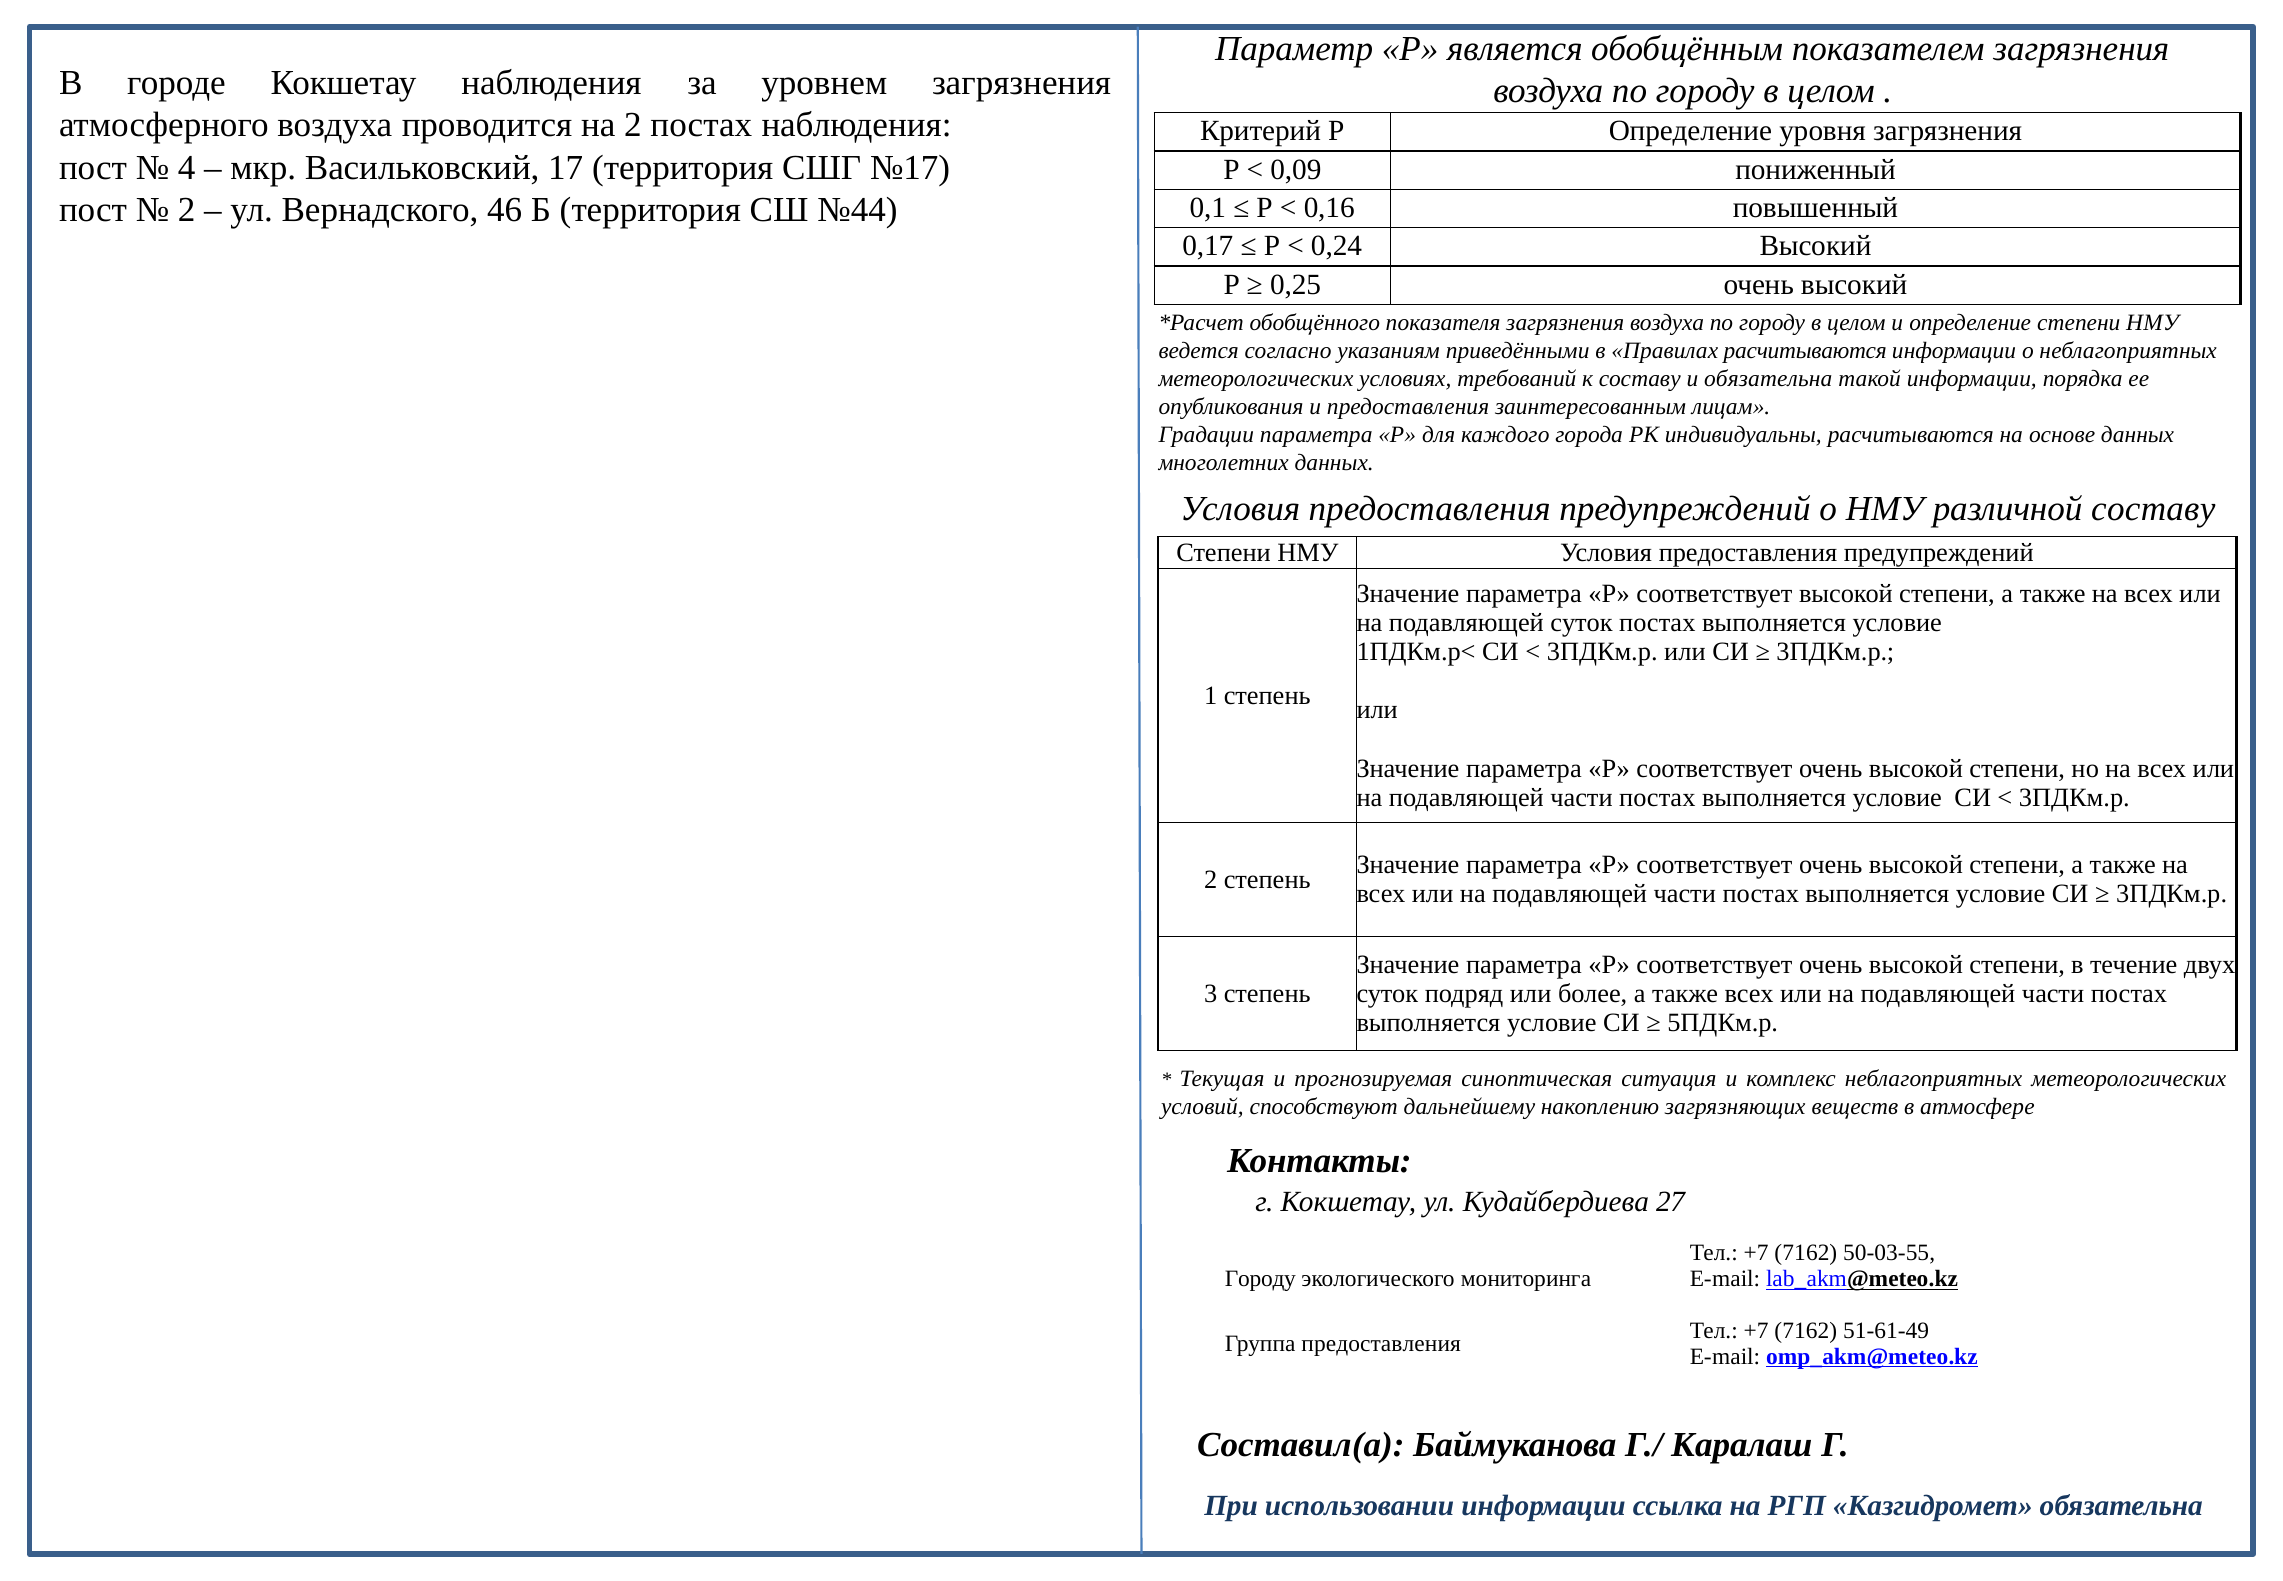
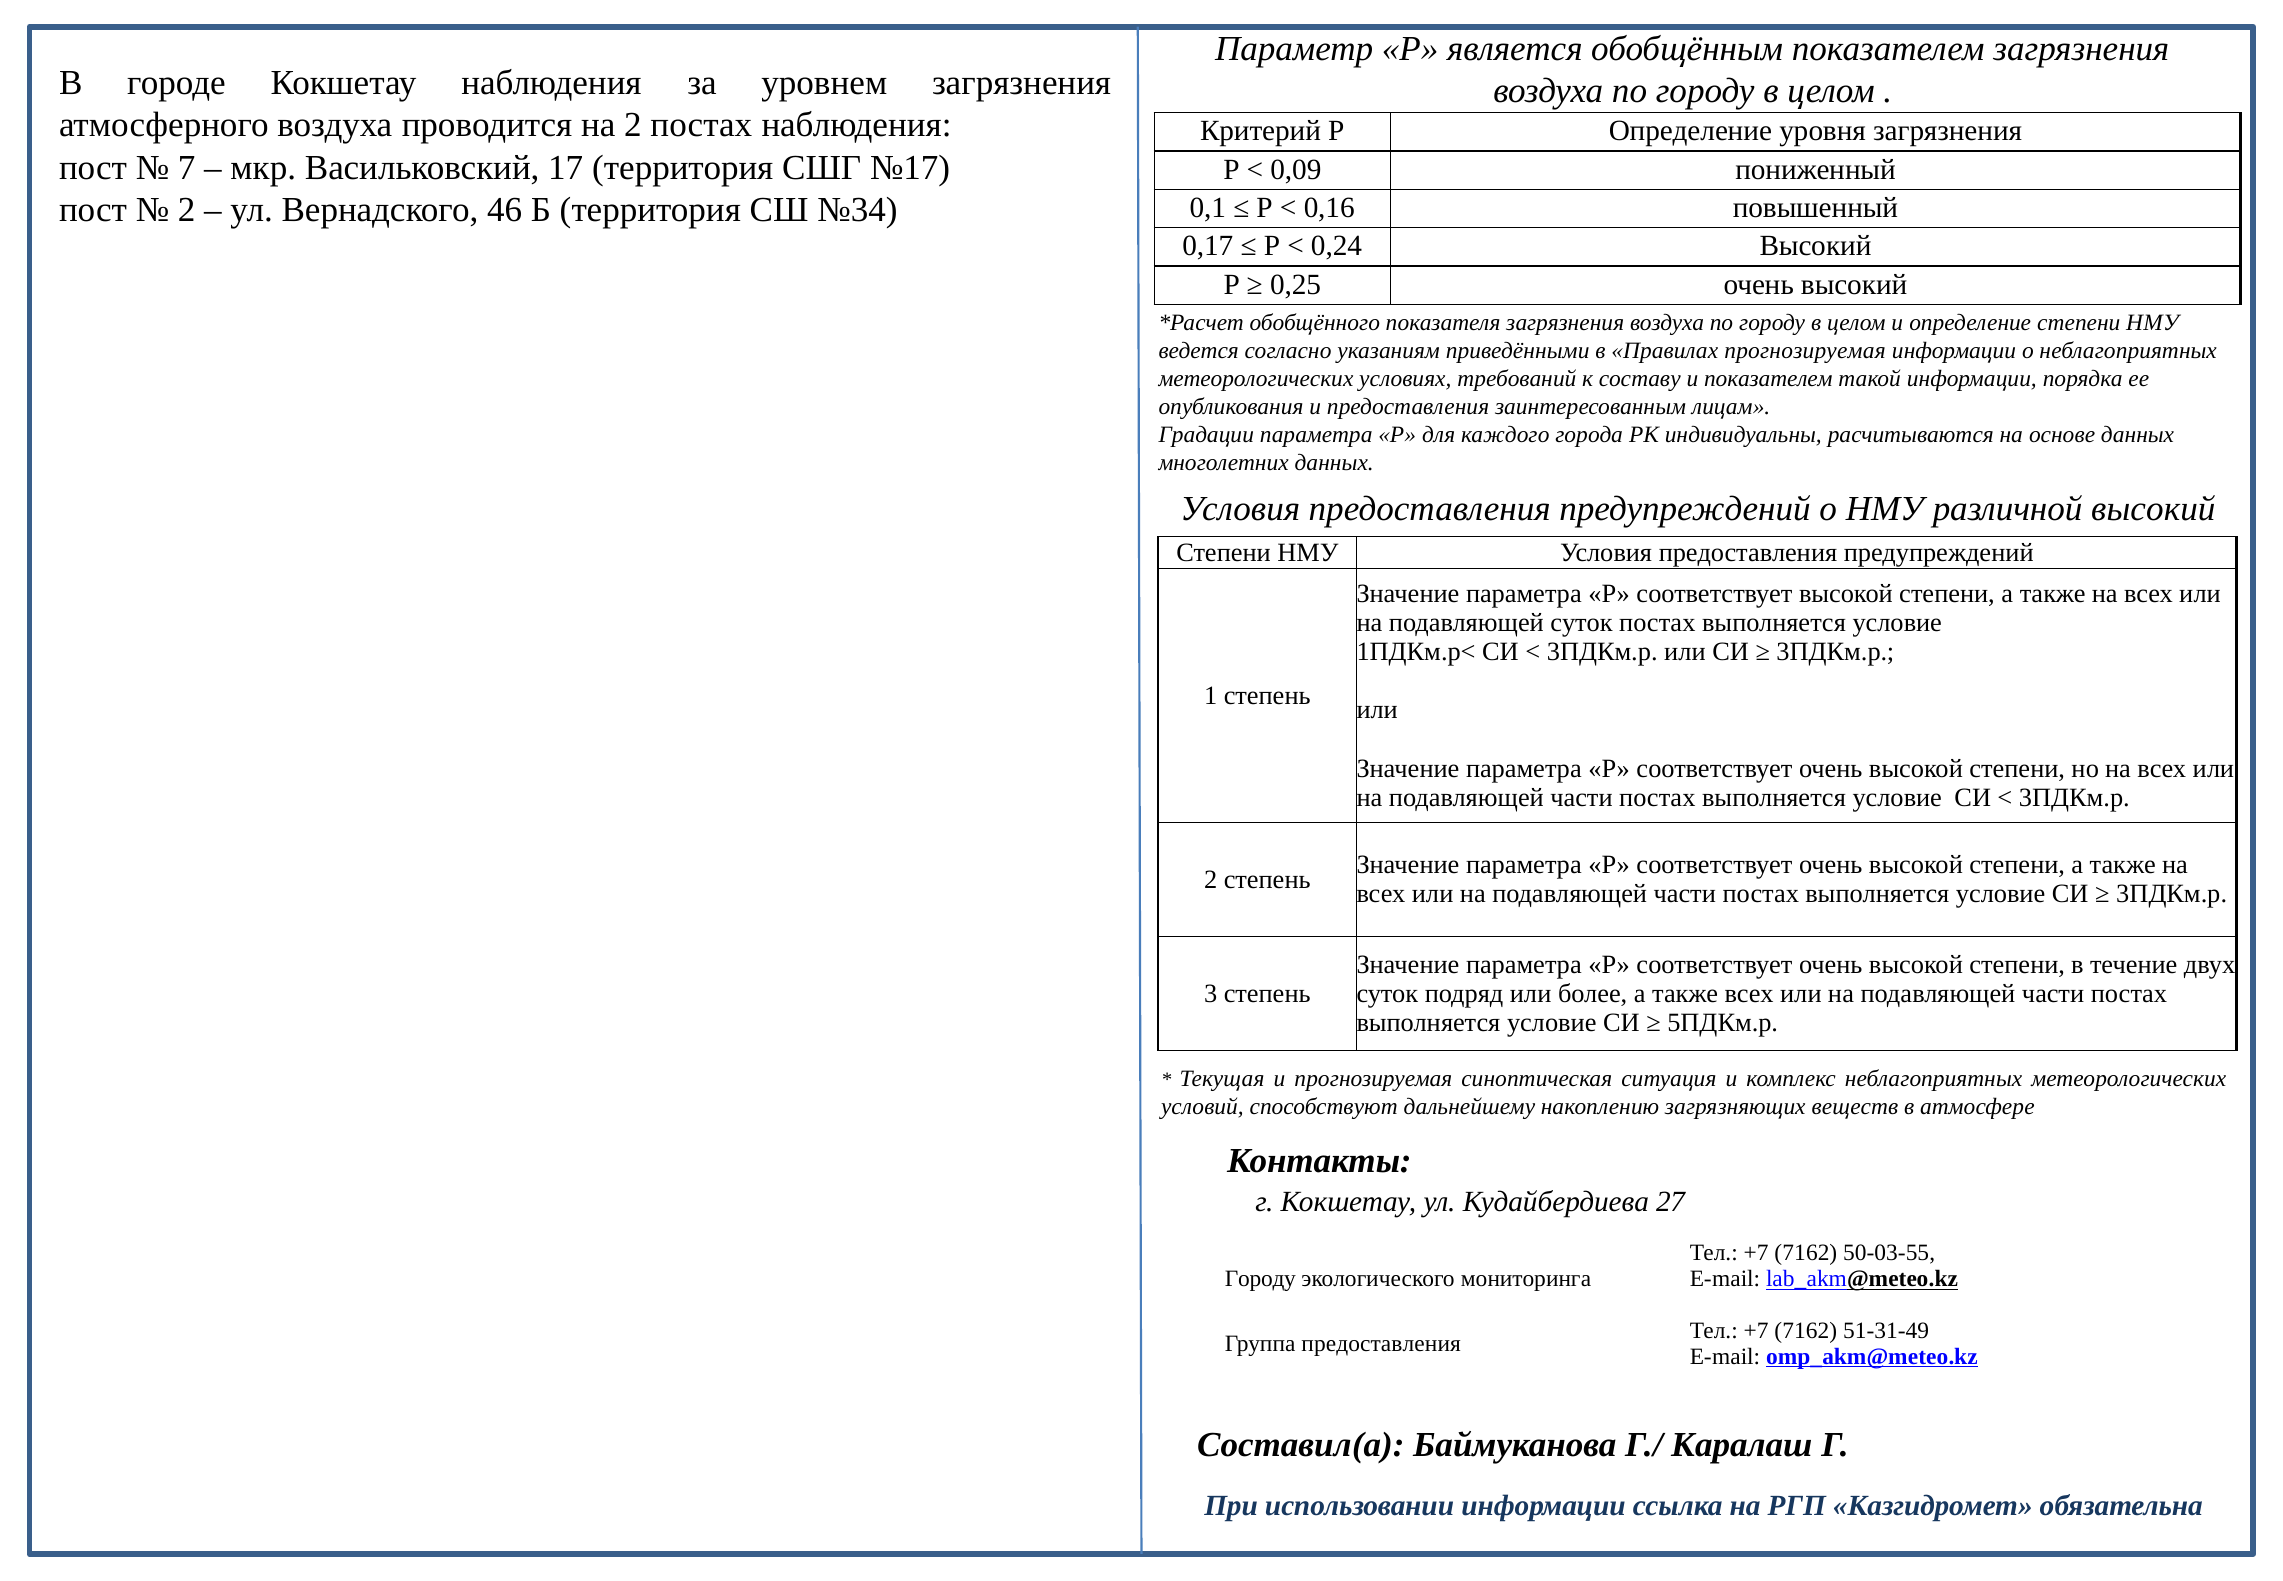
4: 4 -> 7 (187, 167)
№44: №44 -> №34 (857, 210)
Правилах расчитываются: расчитываются -> прогнозируемая (1805, 351)
и обязательна: обязательна -> показателем (1768, 379)
различной составу: составу -> высокий (2153, 509)
51-61-49: 51-61-49 -> 51-31-49 (1886, 1330)
